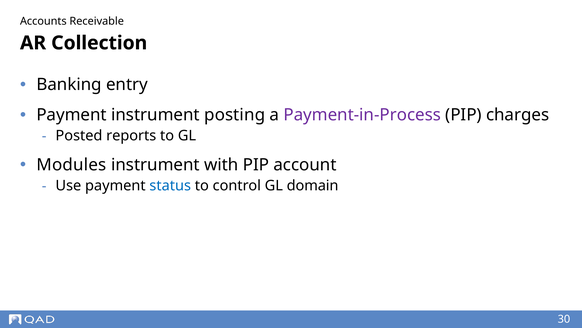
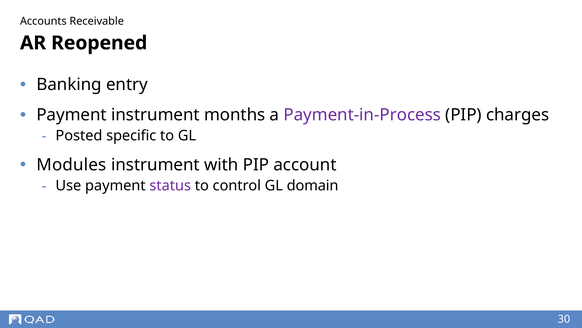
Collection: Collection -> Reopened (99, 43)
posting: posting -> months (235, 115)
reports: reports -> specific (131, 136)
status colour: blue -> purple (170, 185)
